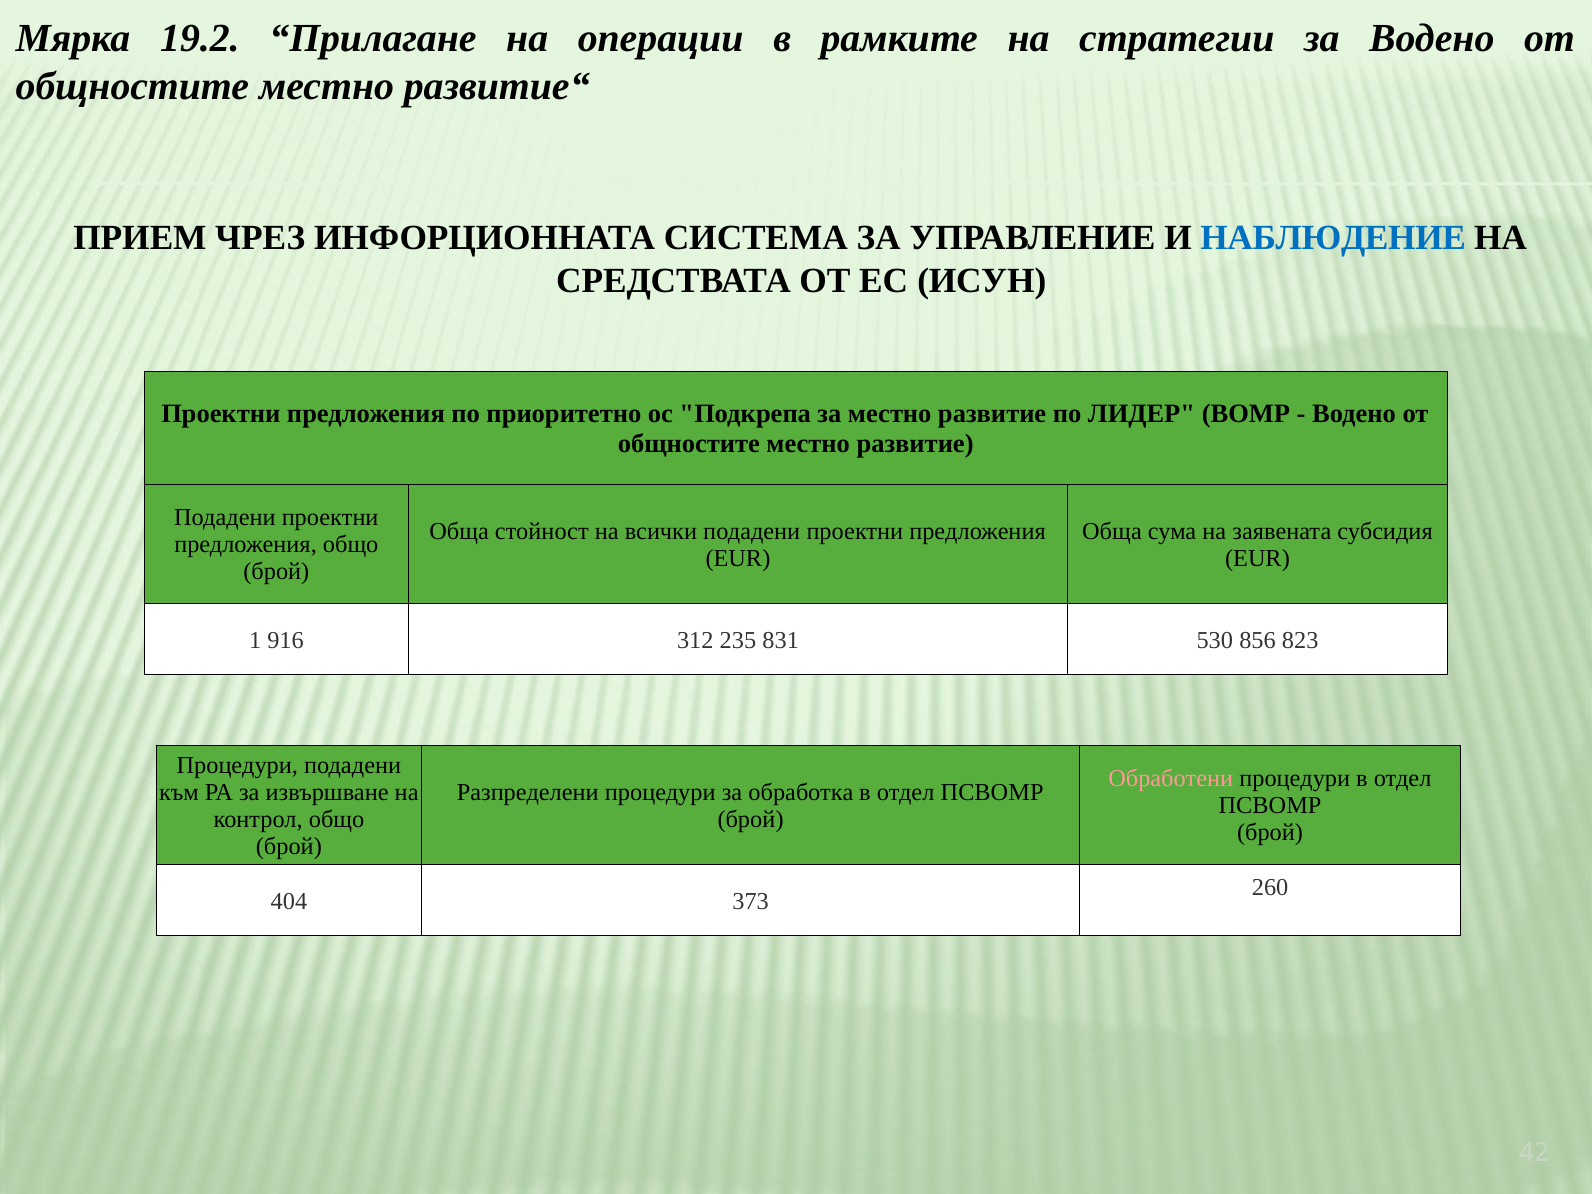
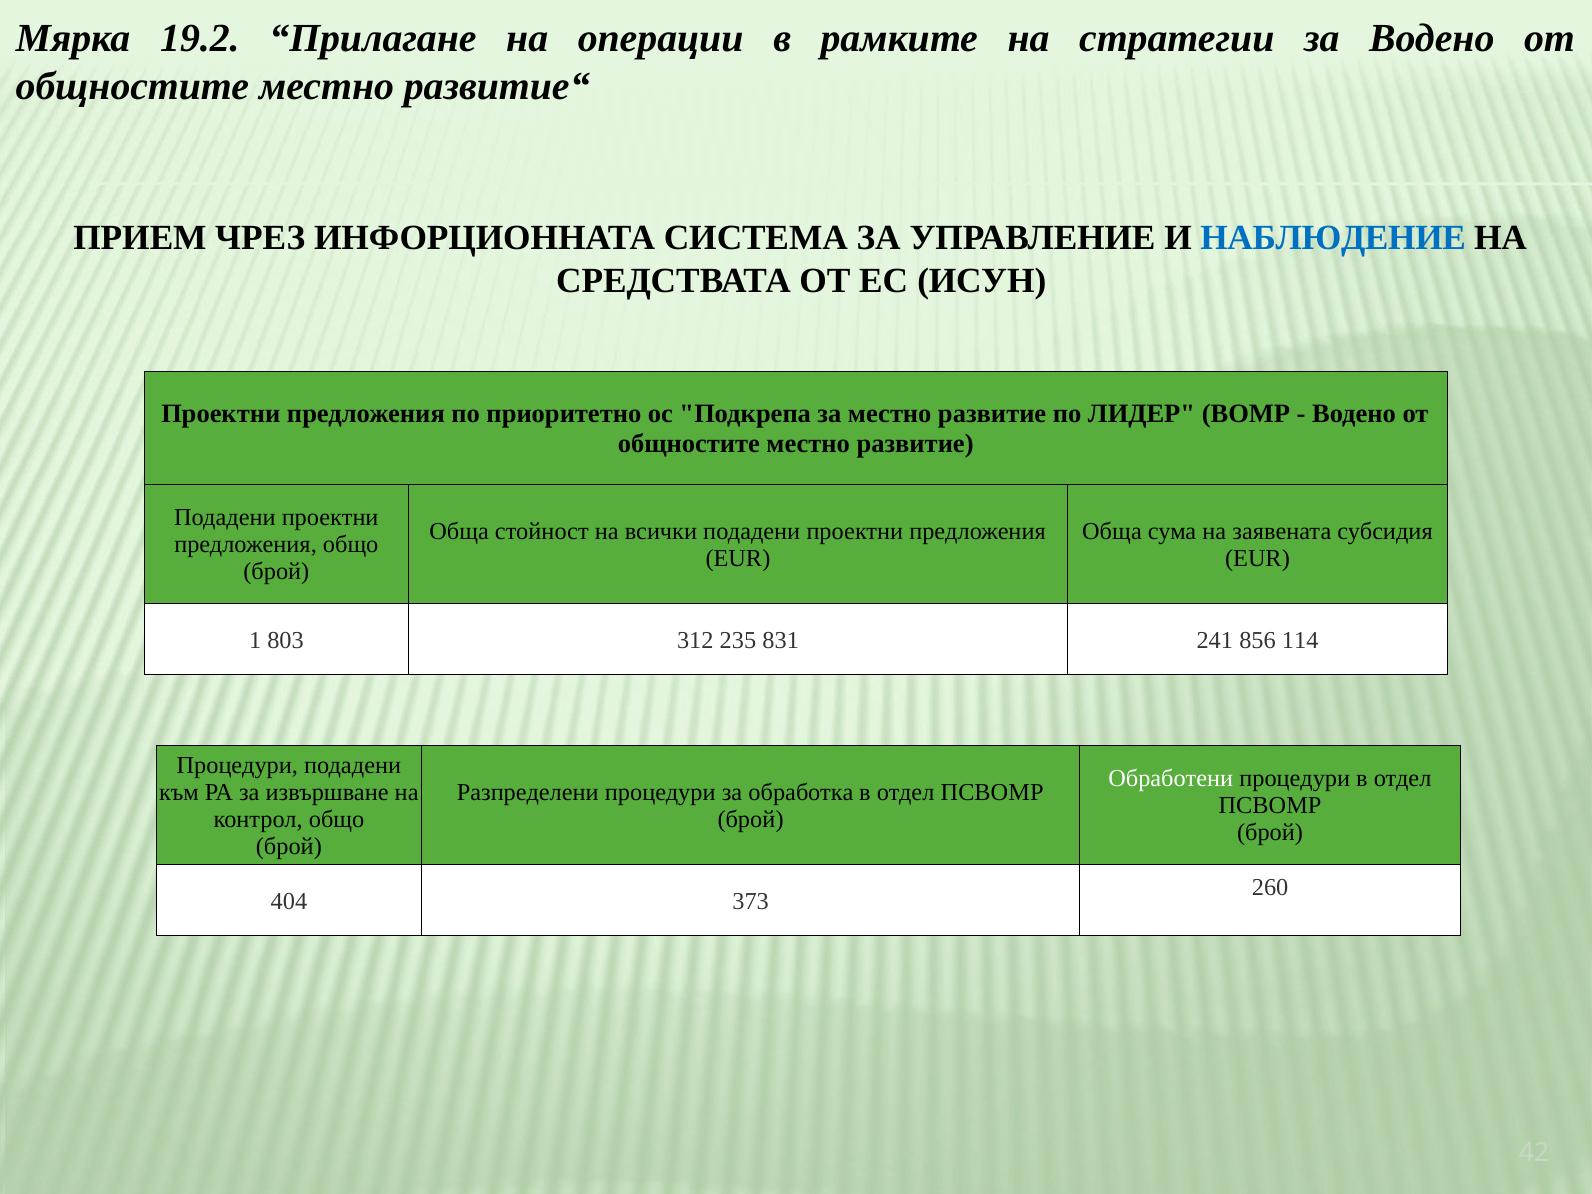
916: 916 -> 803 (286, 640)
530: 530 -> 241 (1215, 640)
823: 823 -> 114 (1300, 640)
Обработени colour: pink -> white (1171, 779)
